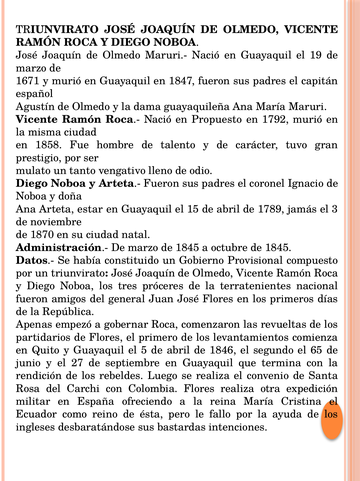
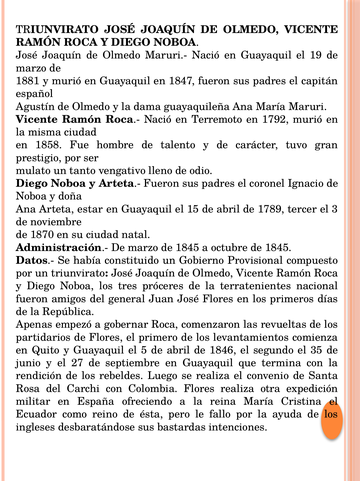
1671: 1671 -> 1881 (28, 81)
Propuesto: Propuesto -> Terremoto (217, 119)
jamás: jamás -> tercer (302, 209)
65: 65 -> 35 (316, 349)
